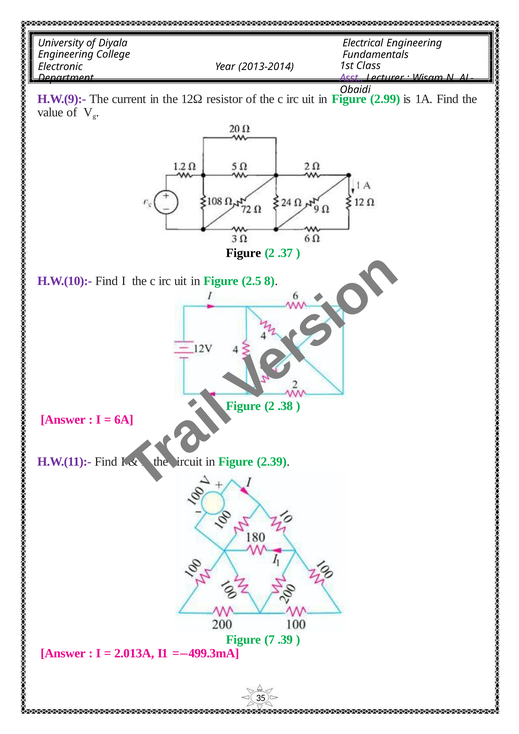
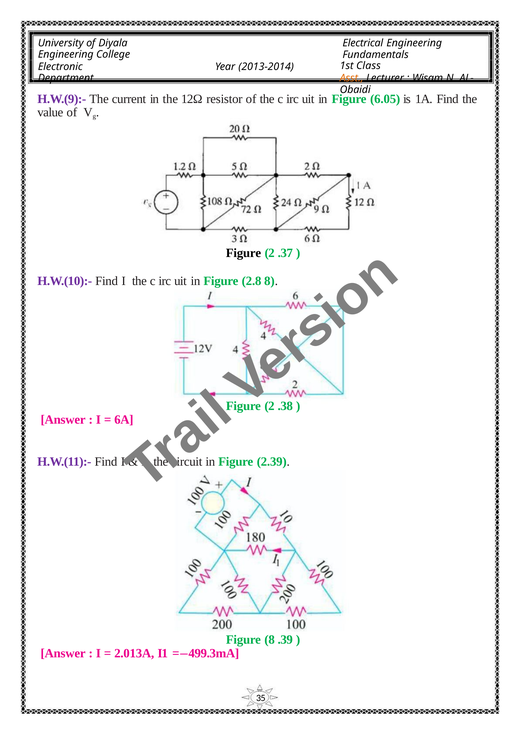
Asst colour: purple -> orange (352, 78)
2.99: 2.99 -> 6.05 (385, 99)
2.5: 2.5 -> 2.8 (252, 281)
Figure 7: 7 -> 8 (270, 640)
